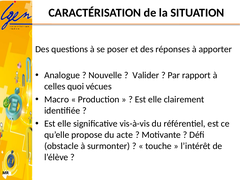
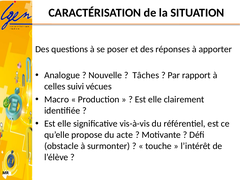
Valider: Valider -> Tâches (146, 75)
quoi: quoi -> suivi (76, 86)
